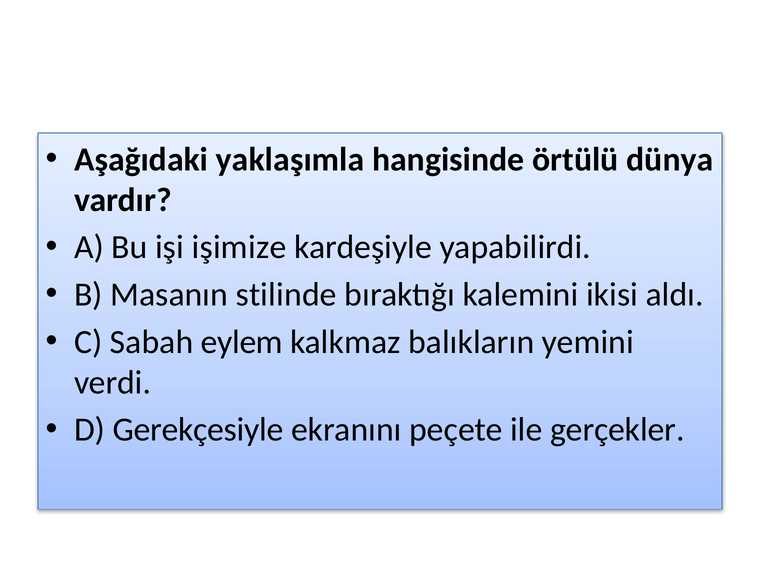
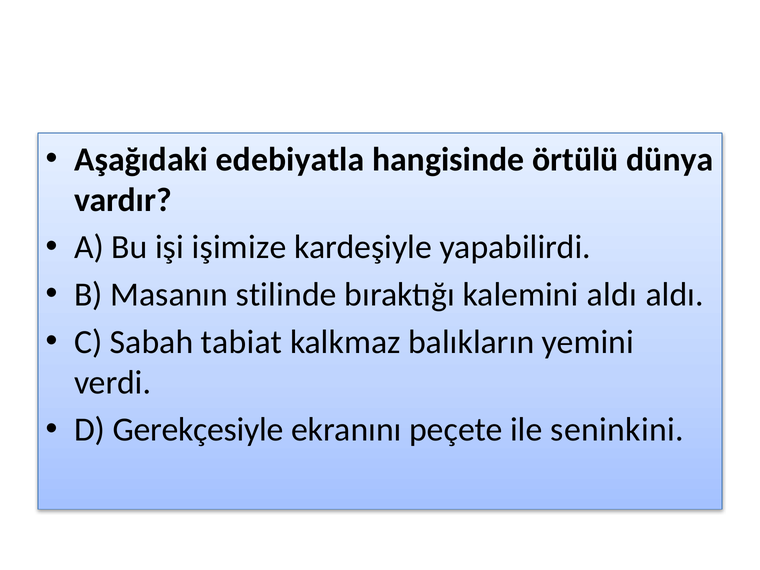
yaklaşımla: yaklaşımla -> edebiyatla (290, 159)
kalemini ikisi: ikisi -> aldı (612, 295)
eylem: eylem -> tabiat (242, 342)
gerçekler: gerçekler -> seninkini (617, 430)
